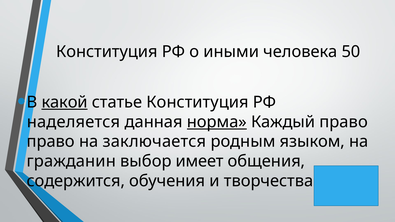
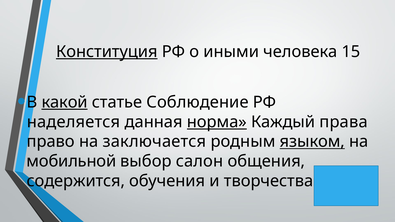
Конституция underline: none -> present (107, 52)
50: 50 -> 15 (351, 52)
статье Конституция: Конституция -> Соблюдение (198, 102)
Каждый право: право -> права (344, 122)
языком underline: none -> present (312, 142)
гражданин: гражданин -> мобильной (71, 161)
имеет: имеет -> салон (199, 161)
